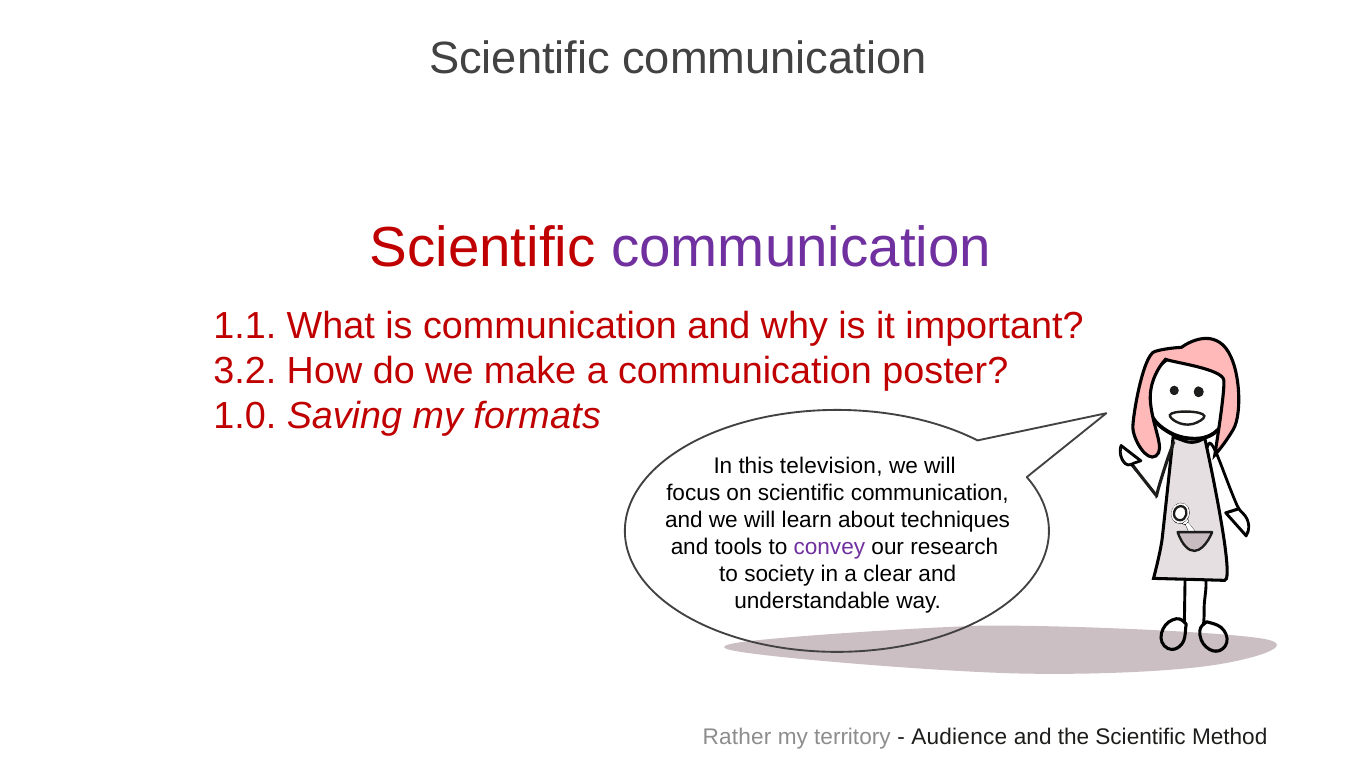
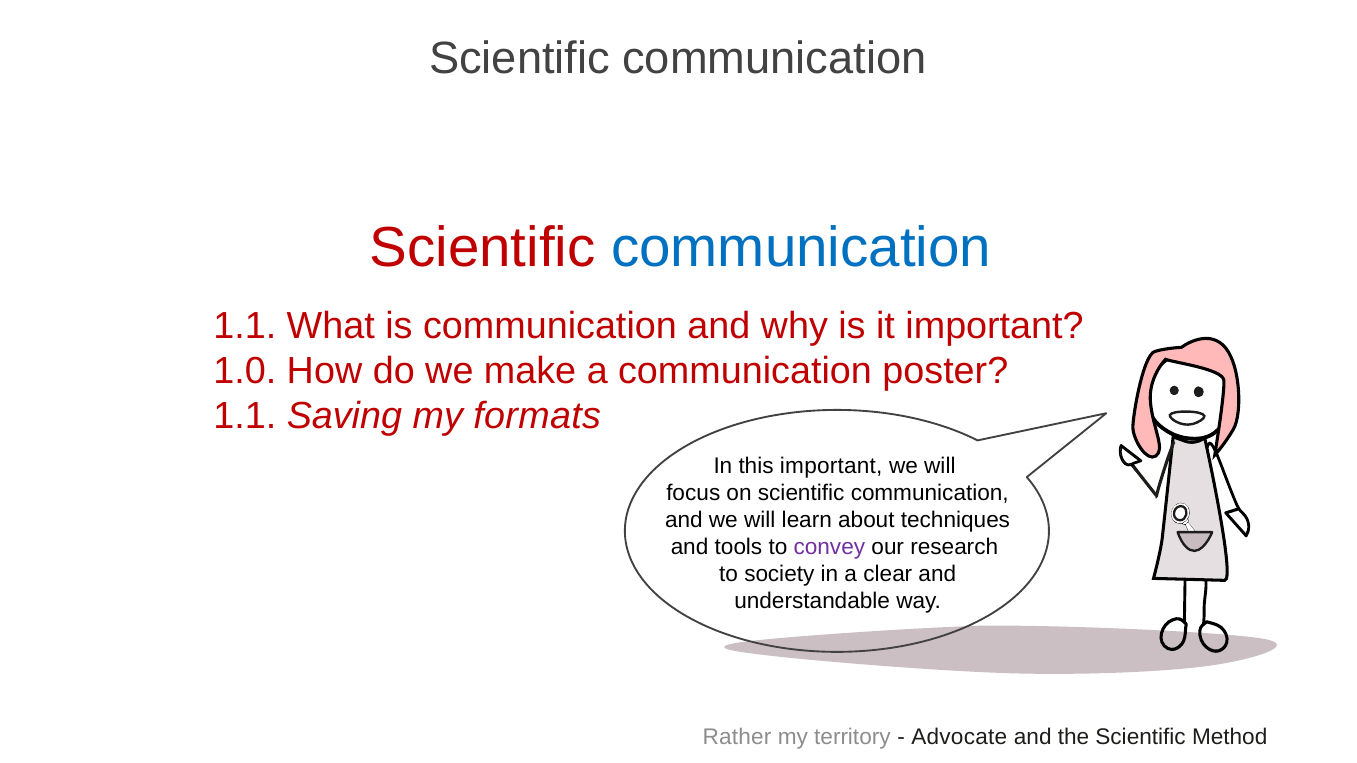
communication colour: purple -> blue (801, 248)
3.2: 3.2 -> 1.0 (245, 371)
1.0: 1.0 -> 1.1 (245, 417)
this television: television -> important (831, 466)
Audience: Audience -> Advocate (959, 738)
